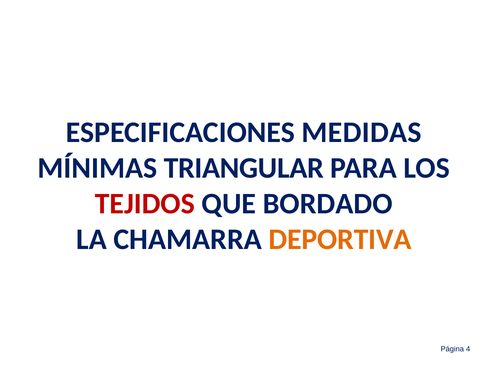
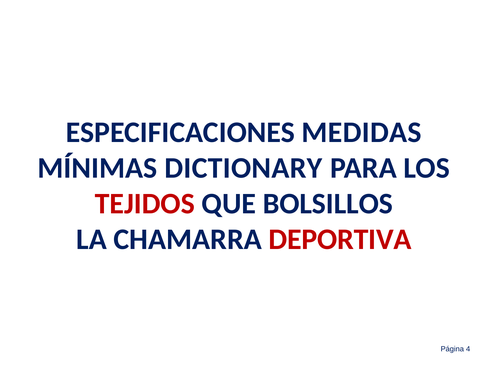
TRIANGULAR: TRIANGULAR -> DICTIONARY (243, 168)
BORDADO: BORDADO -> BOLSILLOS (328, 204)
DEPORTIVA colour: orange -> red (340, 239)
